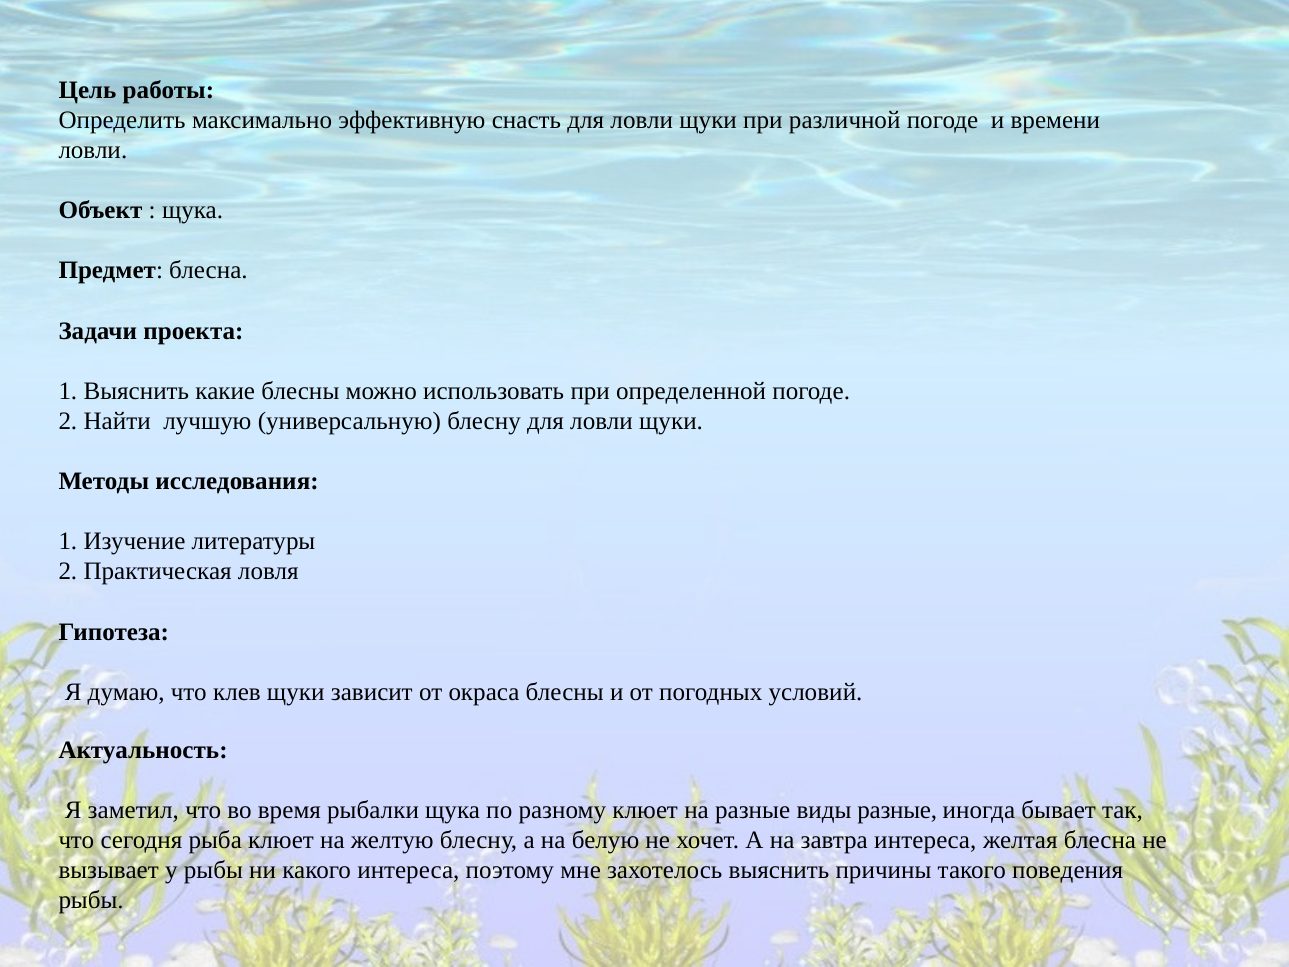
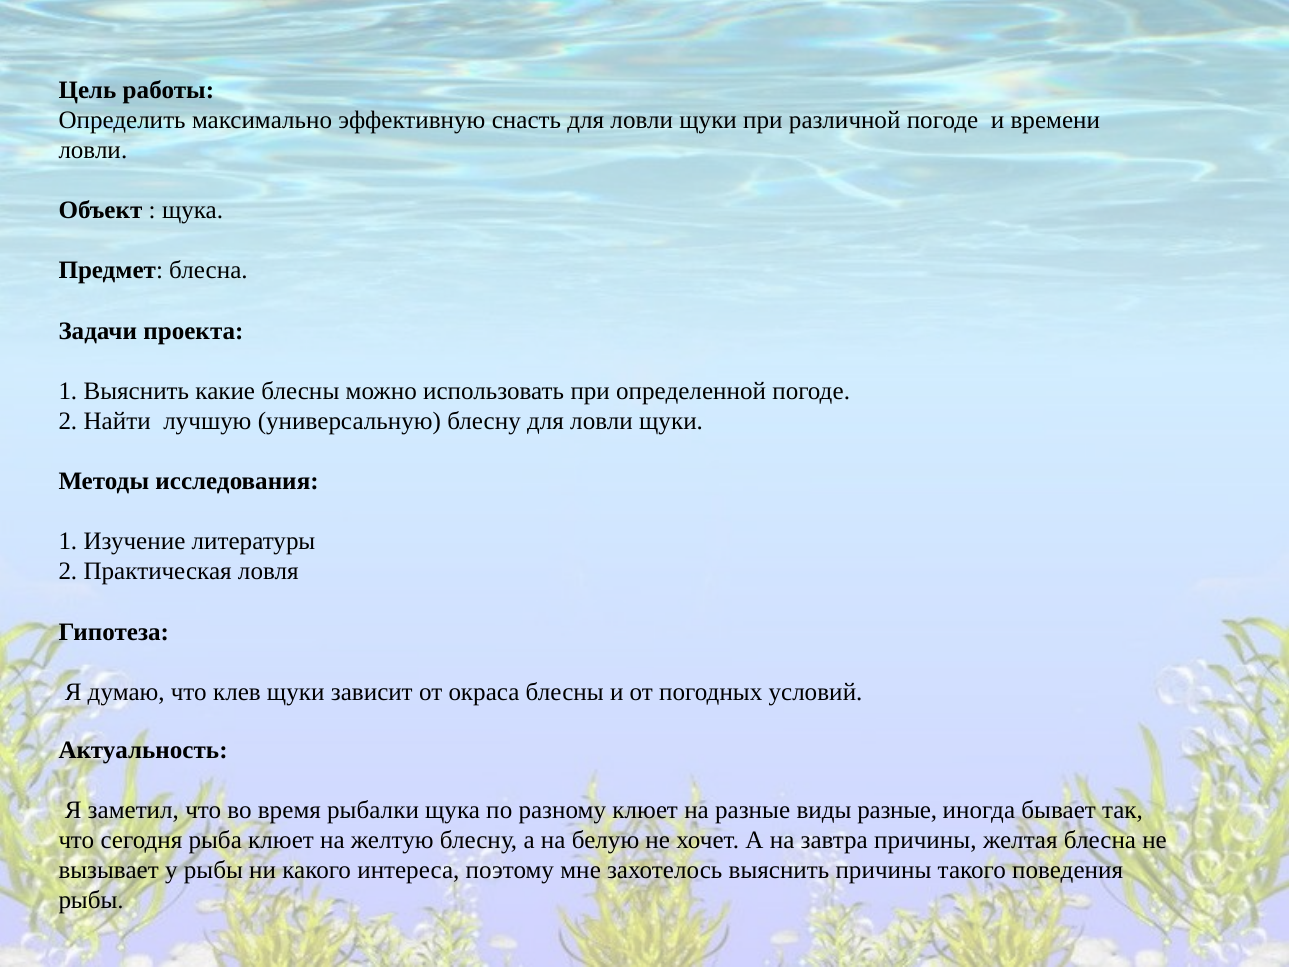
завтра интереса: интереса -> причины (925, 840)
